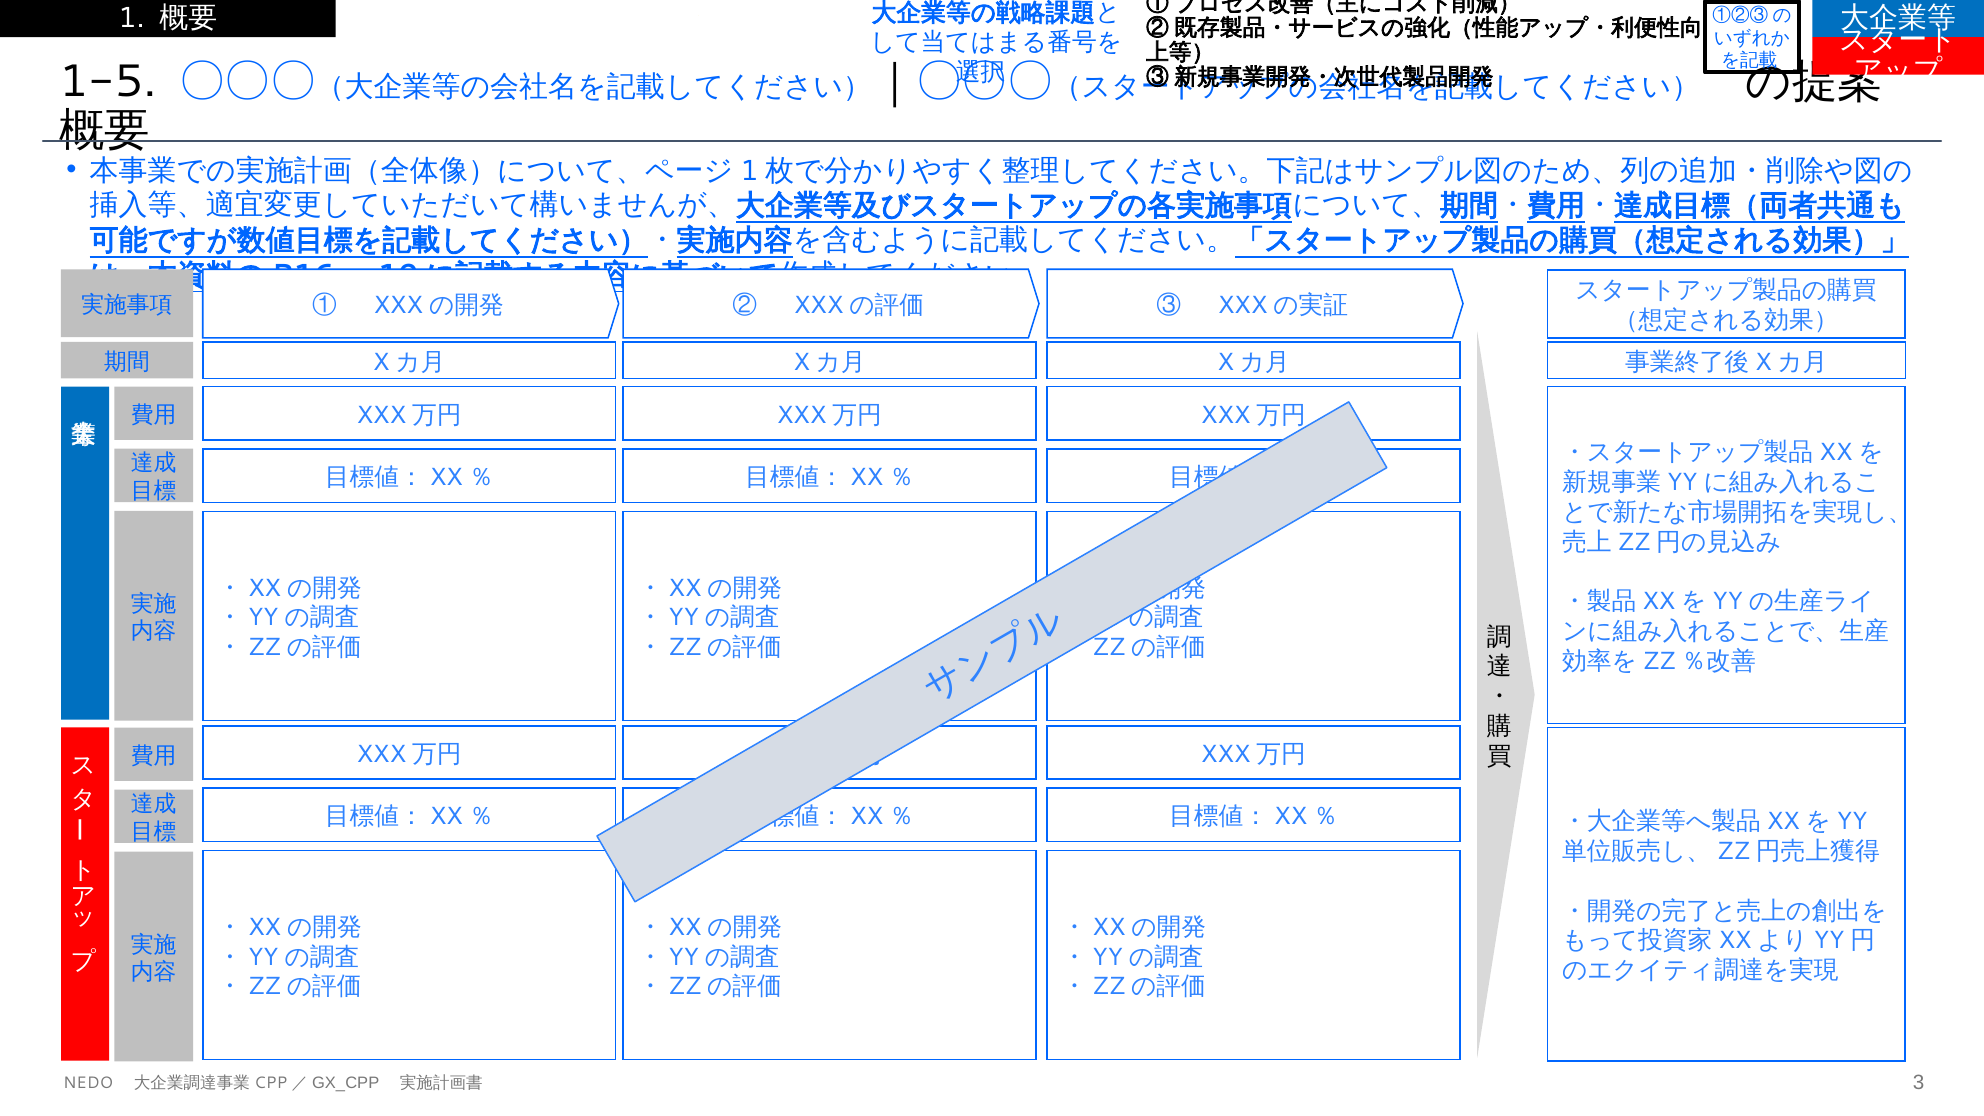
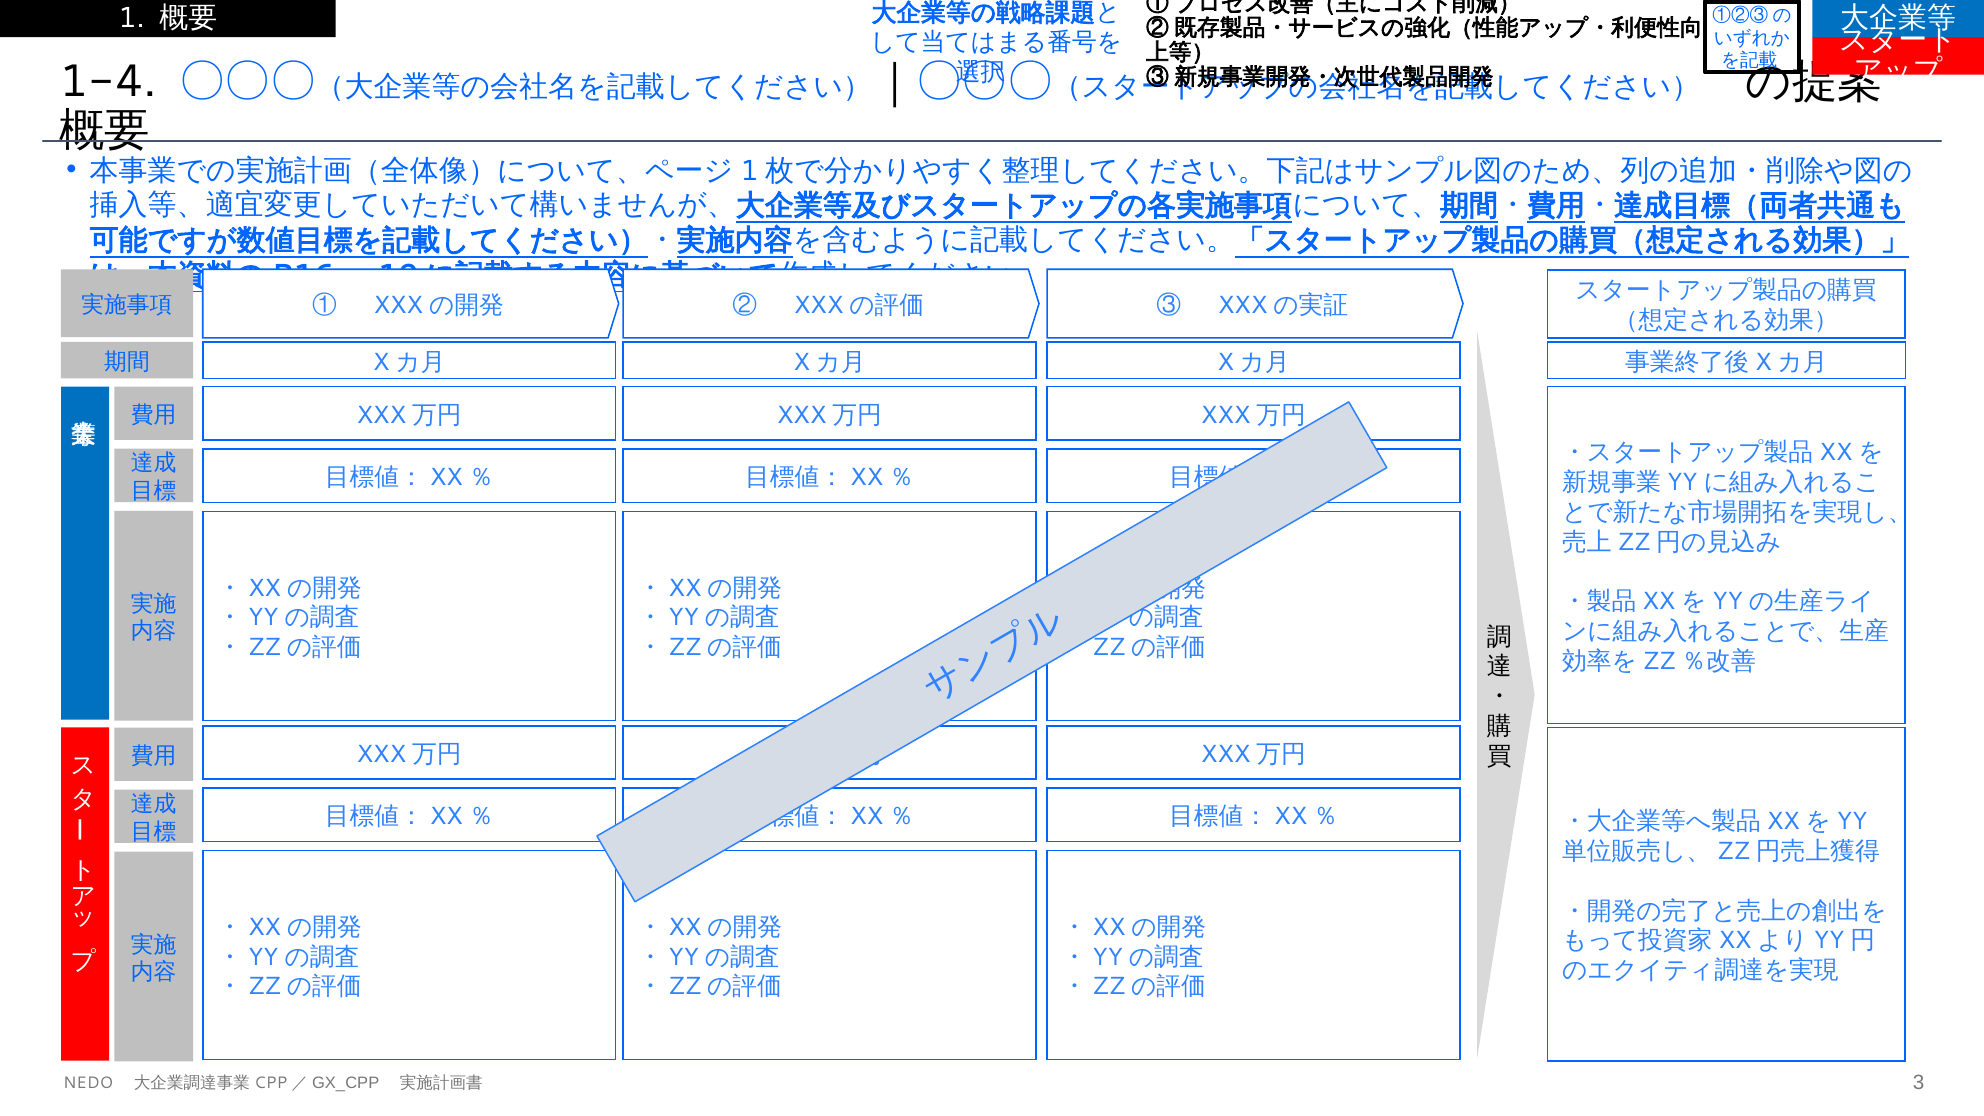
1-5: 1-5 -> 1-4 (108, 82)
